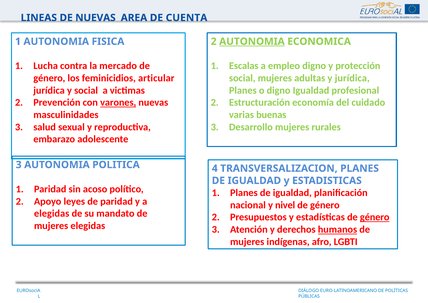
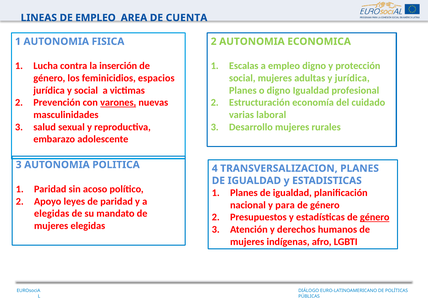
DE NUEVAS: NUEVAS -> EMPLEO (95, 18)
AUTONOMIA underline: present -> none (252, 41)
mercado: mercado -> inserción (118, 66)
articular: articular -> espacios (156, 78)
buenas: buenas -> laboral (271, 115)
nivel: nivel -> para (285, 205)
humanos underline: present -> none (337, 229)
